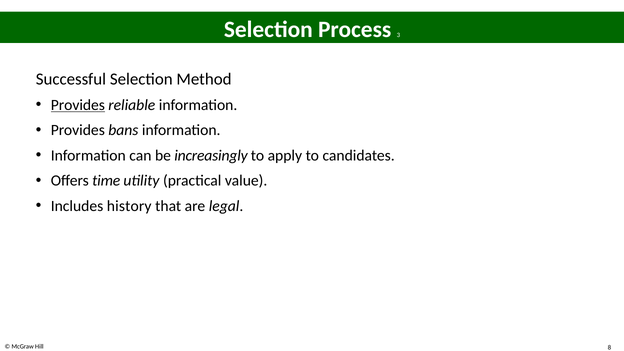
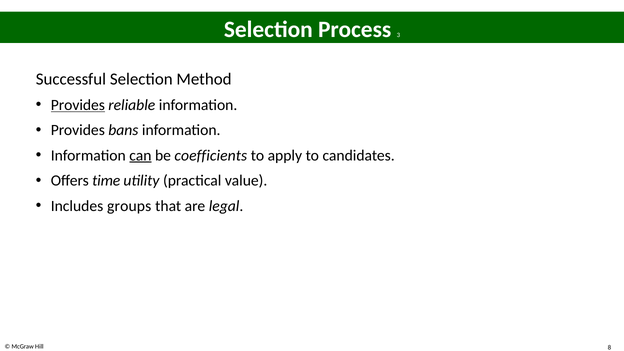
can underline: none -> present (140, 155)
increasingly: increasingly -> coefficients (211, 155)
history: history -> groups (129, 206)
